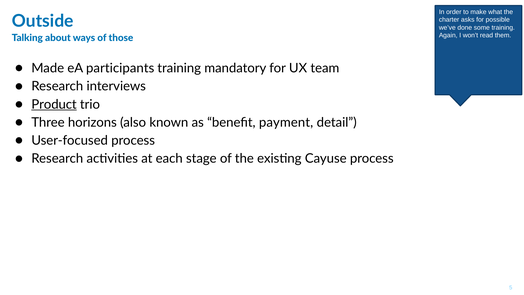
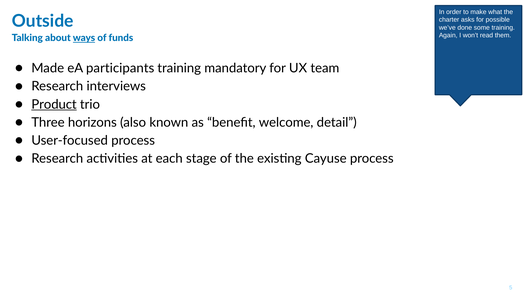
ways underline: none -> present (84, 38)
those: those -> funds (121, 38)
payment: payment -> welcome (286, 122)
